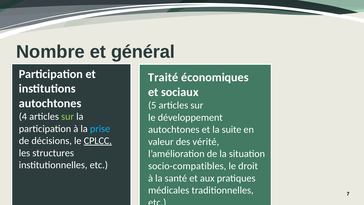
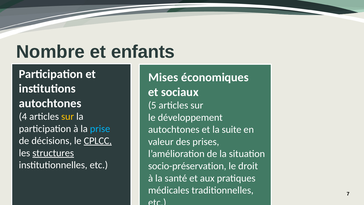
général: général -> enfants (143, 52)
Traité: Traité -> Mises (163, 77)
sur colour: light green -> yellow (68, 116)
vérité: vérité -> prises (206, 142)
structures underline: none -> present (53, 153)
socio-compatibles: socio-compatibles -> socio-préservation (187, 166)
